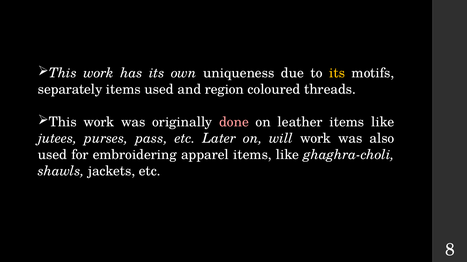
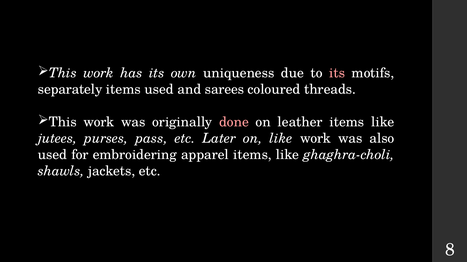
its colour: yellow -> pink (337, 73)
region: region -> sarees (224, 90)
on will: will -> like (281, 139)
